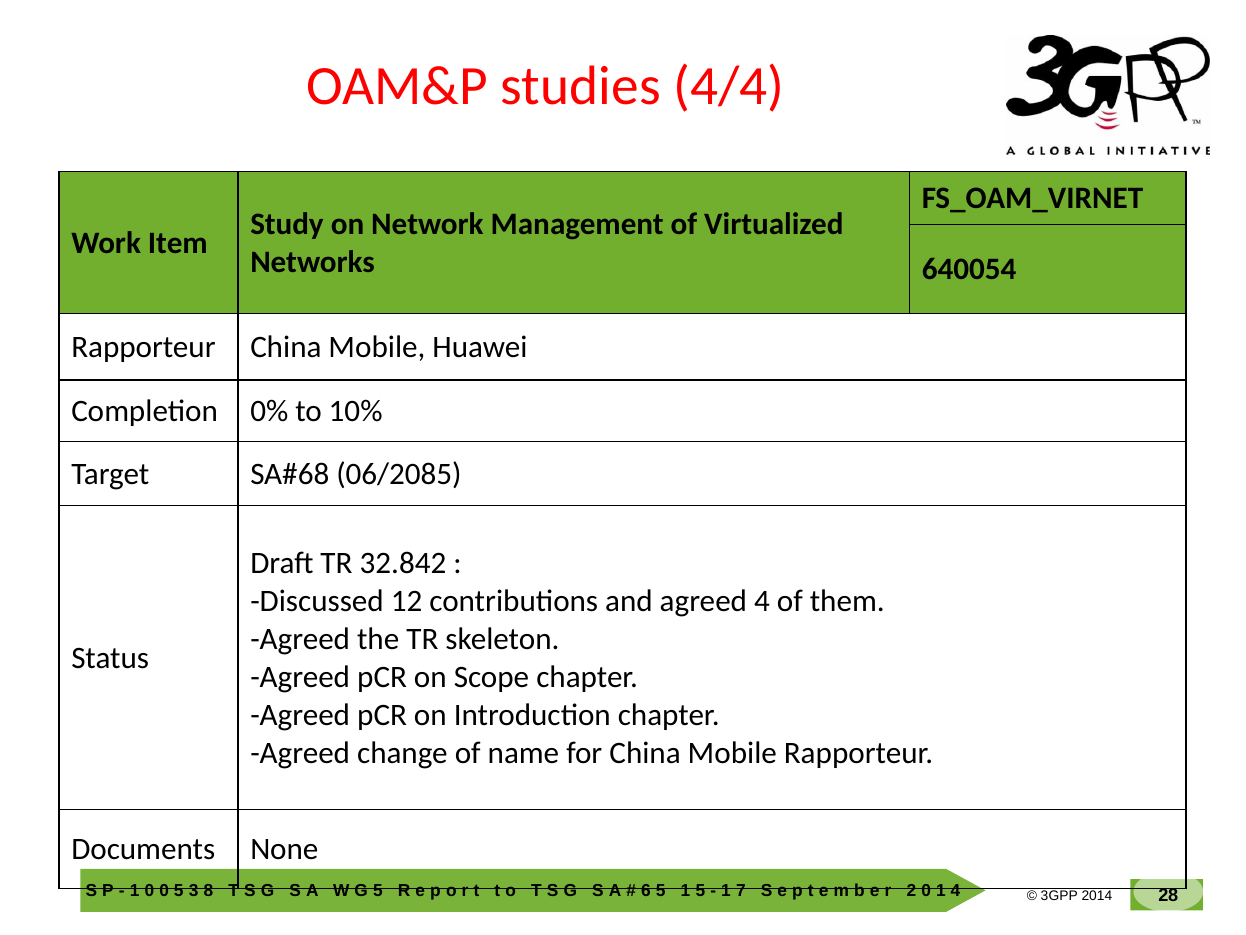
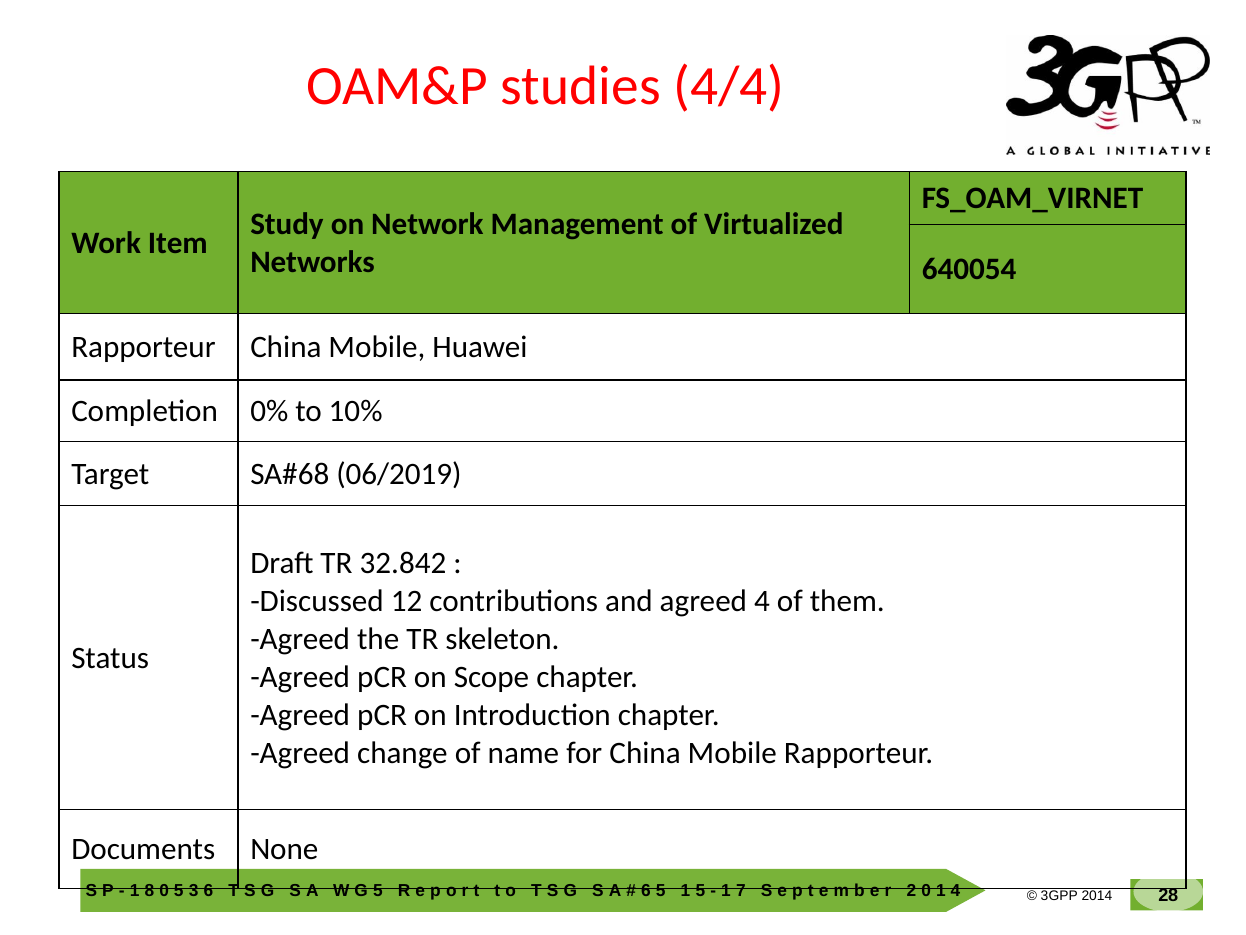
06/2085: 06/2085 -> 06/2019 (399, 474)
0: 0 -> 8 (149, 891)
8: 8 -> 6 (209, 891)
